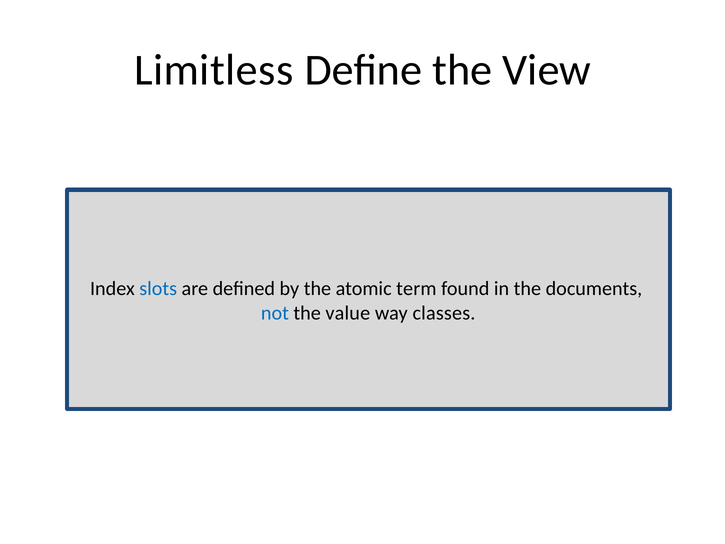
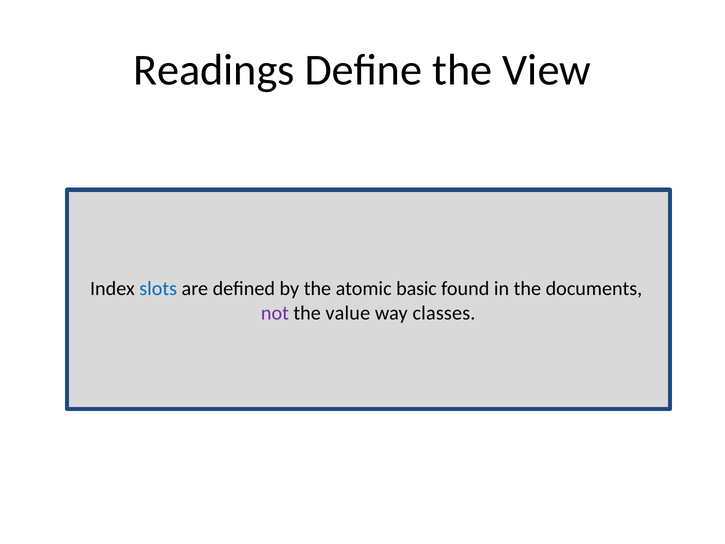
Limitless: Limitless -> Readings (214, 70)
term: term -> basic (417, 289)
not colour: blue -> purple (275, 313)
